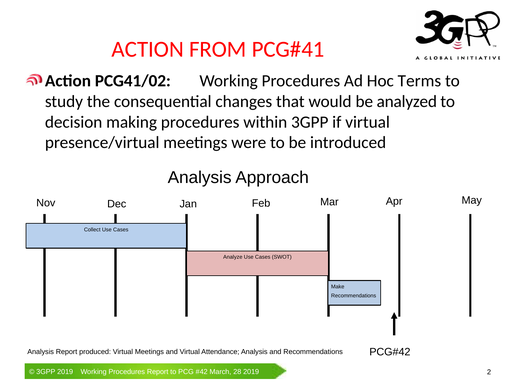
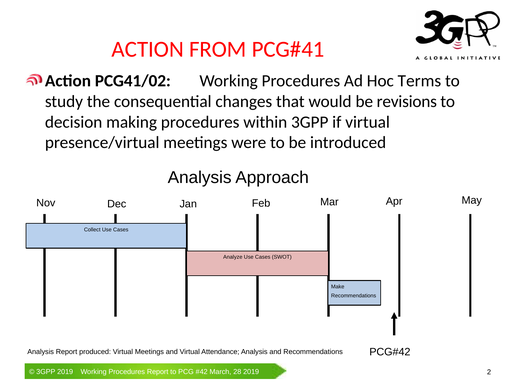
analyzed: analyzed -> revisions (407, 101)
